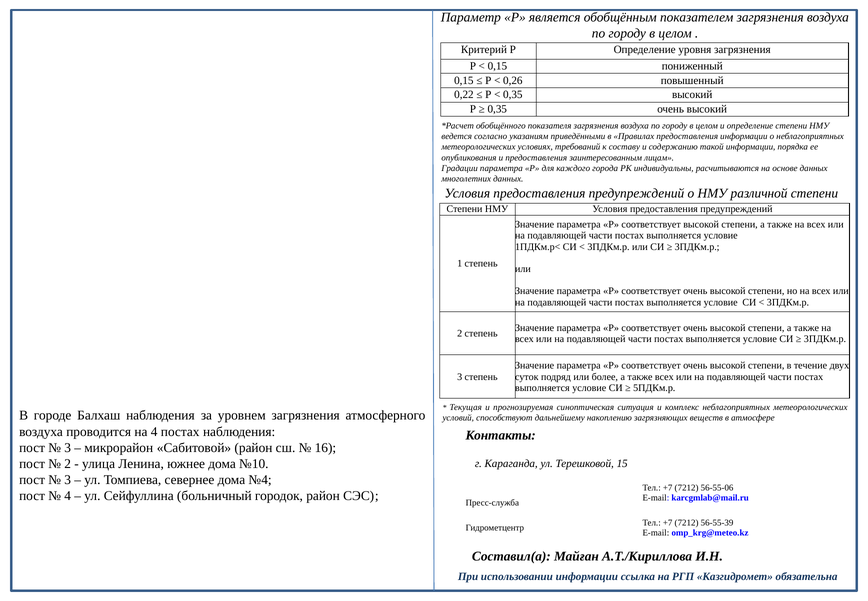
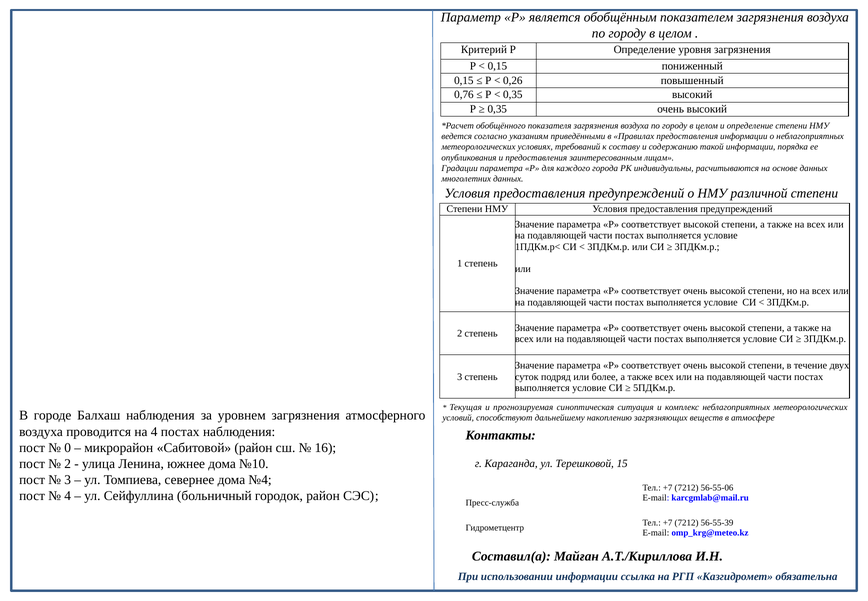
0,22: 0,22 -> 0,76 (464, 95)
3: 3 -> 0 (68, 448)
